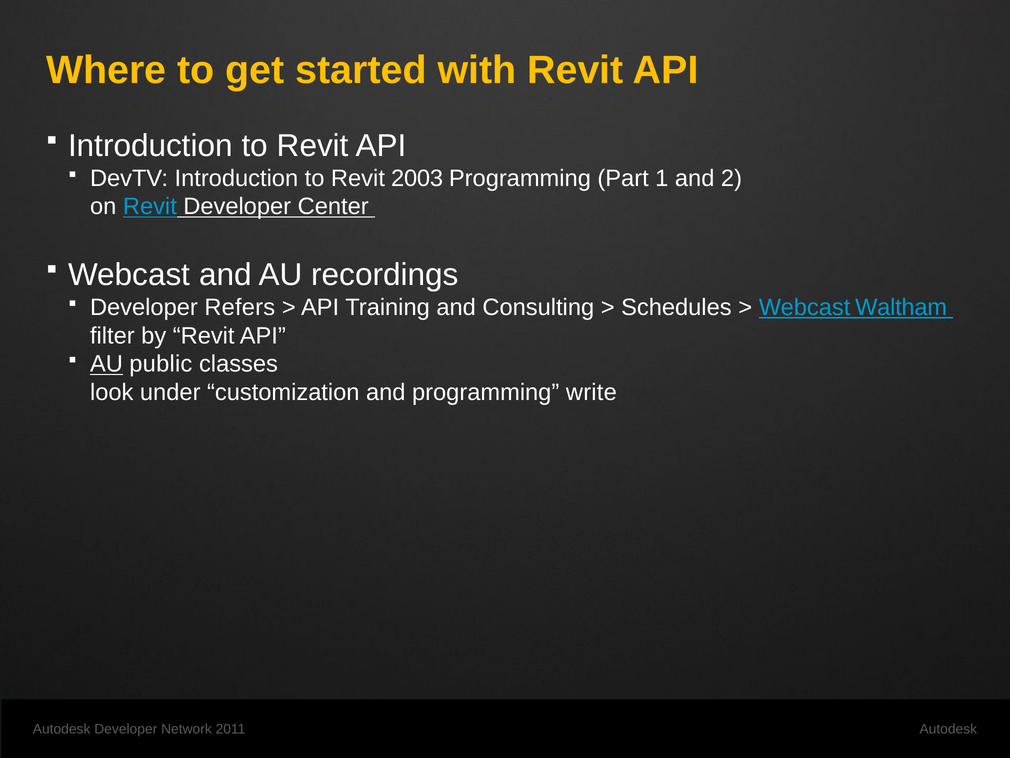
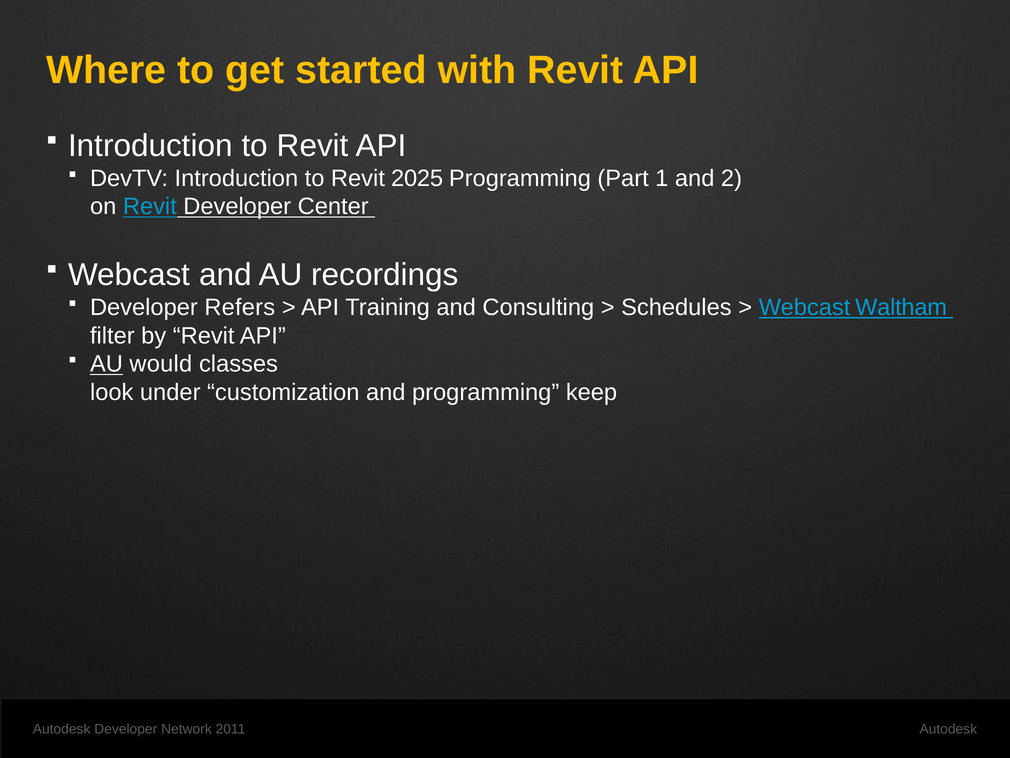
2003: 2003 -> 2025 (417, 178)
public: public -> would (161, 364)
write: write -> keep (592, 392)
